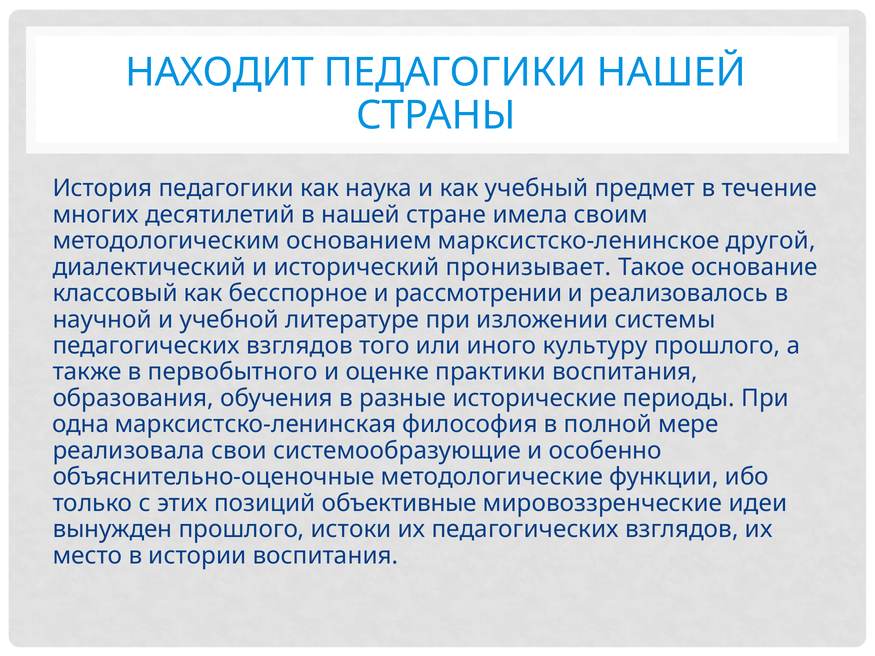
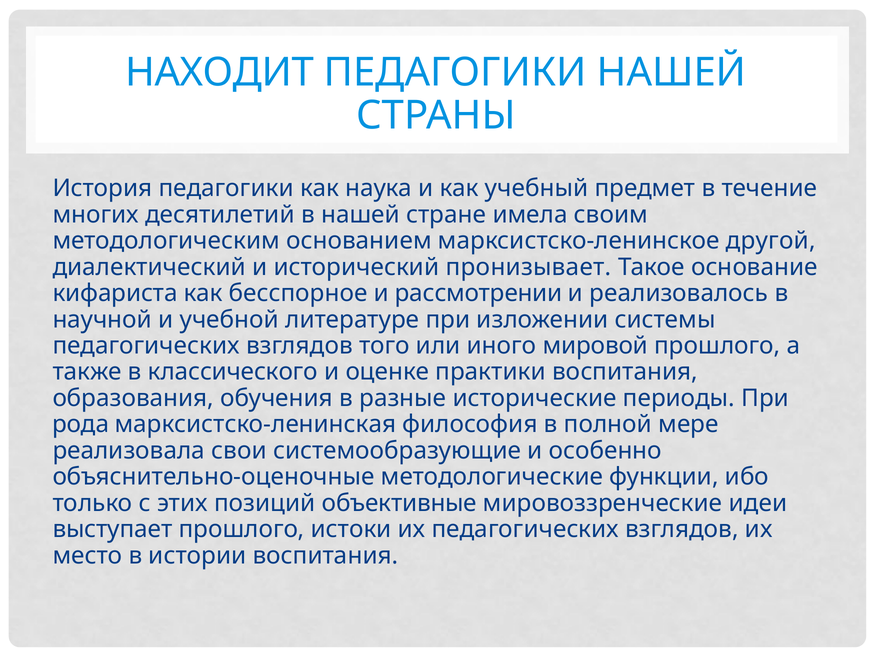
классовый: классовый -> кифариста (115, 293)
культуру: культуру -> мировой (595, 346)
первобытного: первобытного -> классического (233, 372)
одна: одна -> рода (81, 425)
вынужден: вынужден -> выступает (112, 530)
